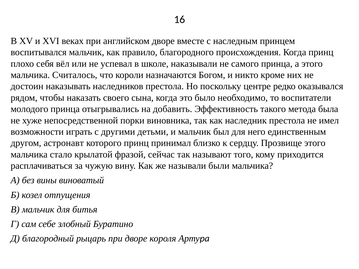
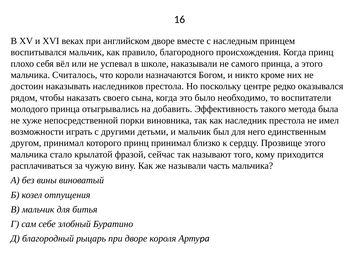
другом астронавт: астронавт -> принимал (64, 143)
были: были -> часть (219, 166)
